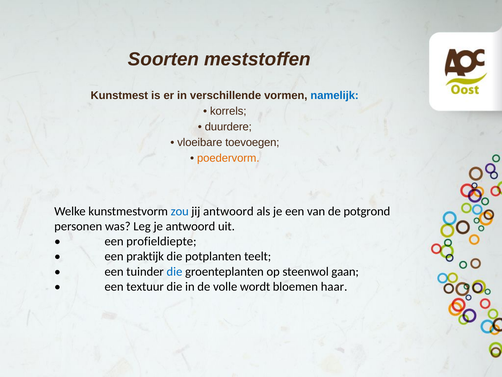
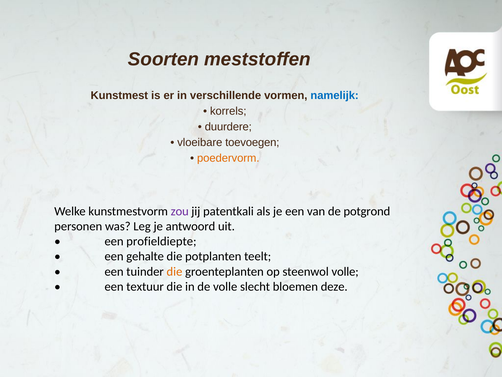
zou colour: blue -> purple (180, 211)
jij antwoord: antwoord -> patentkali (228, 211)
praktijk: praktijk -> gehalte (145, 256)
die colour: blue -> orange (174, 271)
steenwol gaan: gaan -> volle (345, 271)
wordt: wordt -> slecht (255, 286)
haar: haar -> deze (334, 286)
